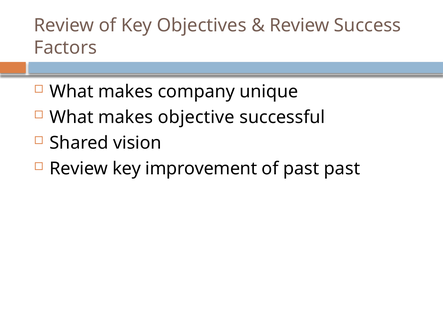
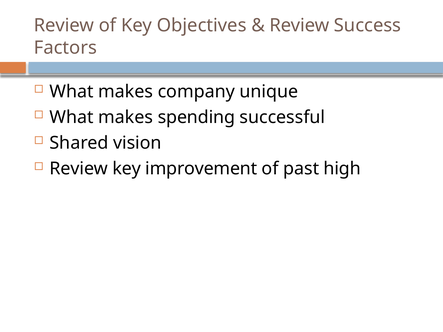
objective: objective -> spending (196, 117)
past past: past -> high (342, 169)
